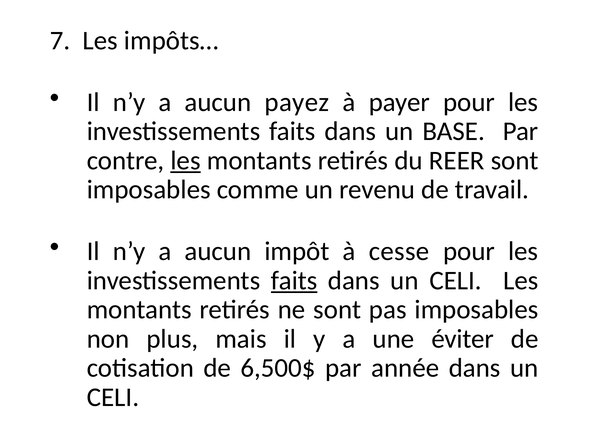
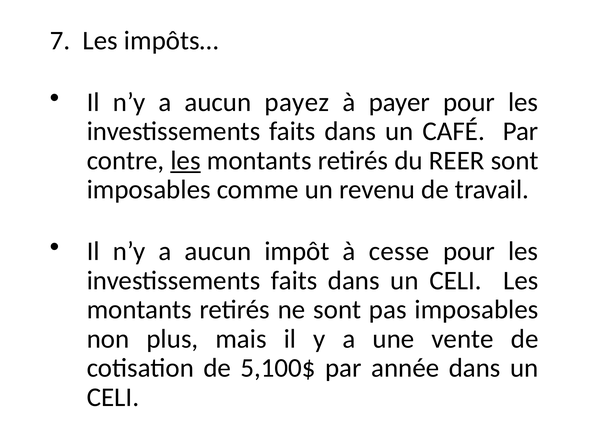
BASE: BASE -> CAFÉ (454, 131)
faits underline: present -> none (294, 280)
éviter: éviter -> vente (463, 339)
6,500$: 6,500$ -> 5,100$ (278, 368)
